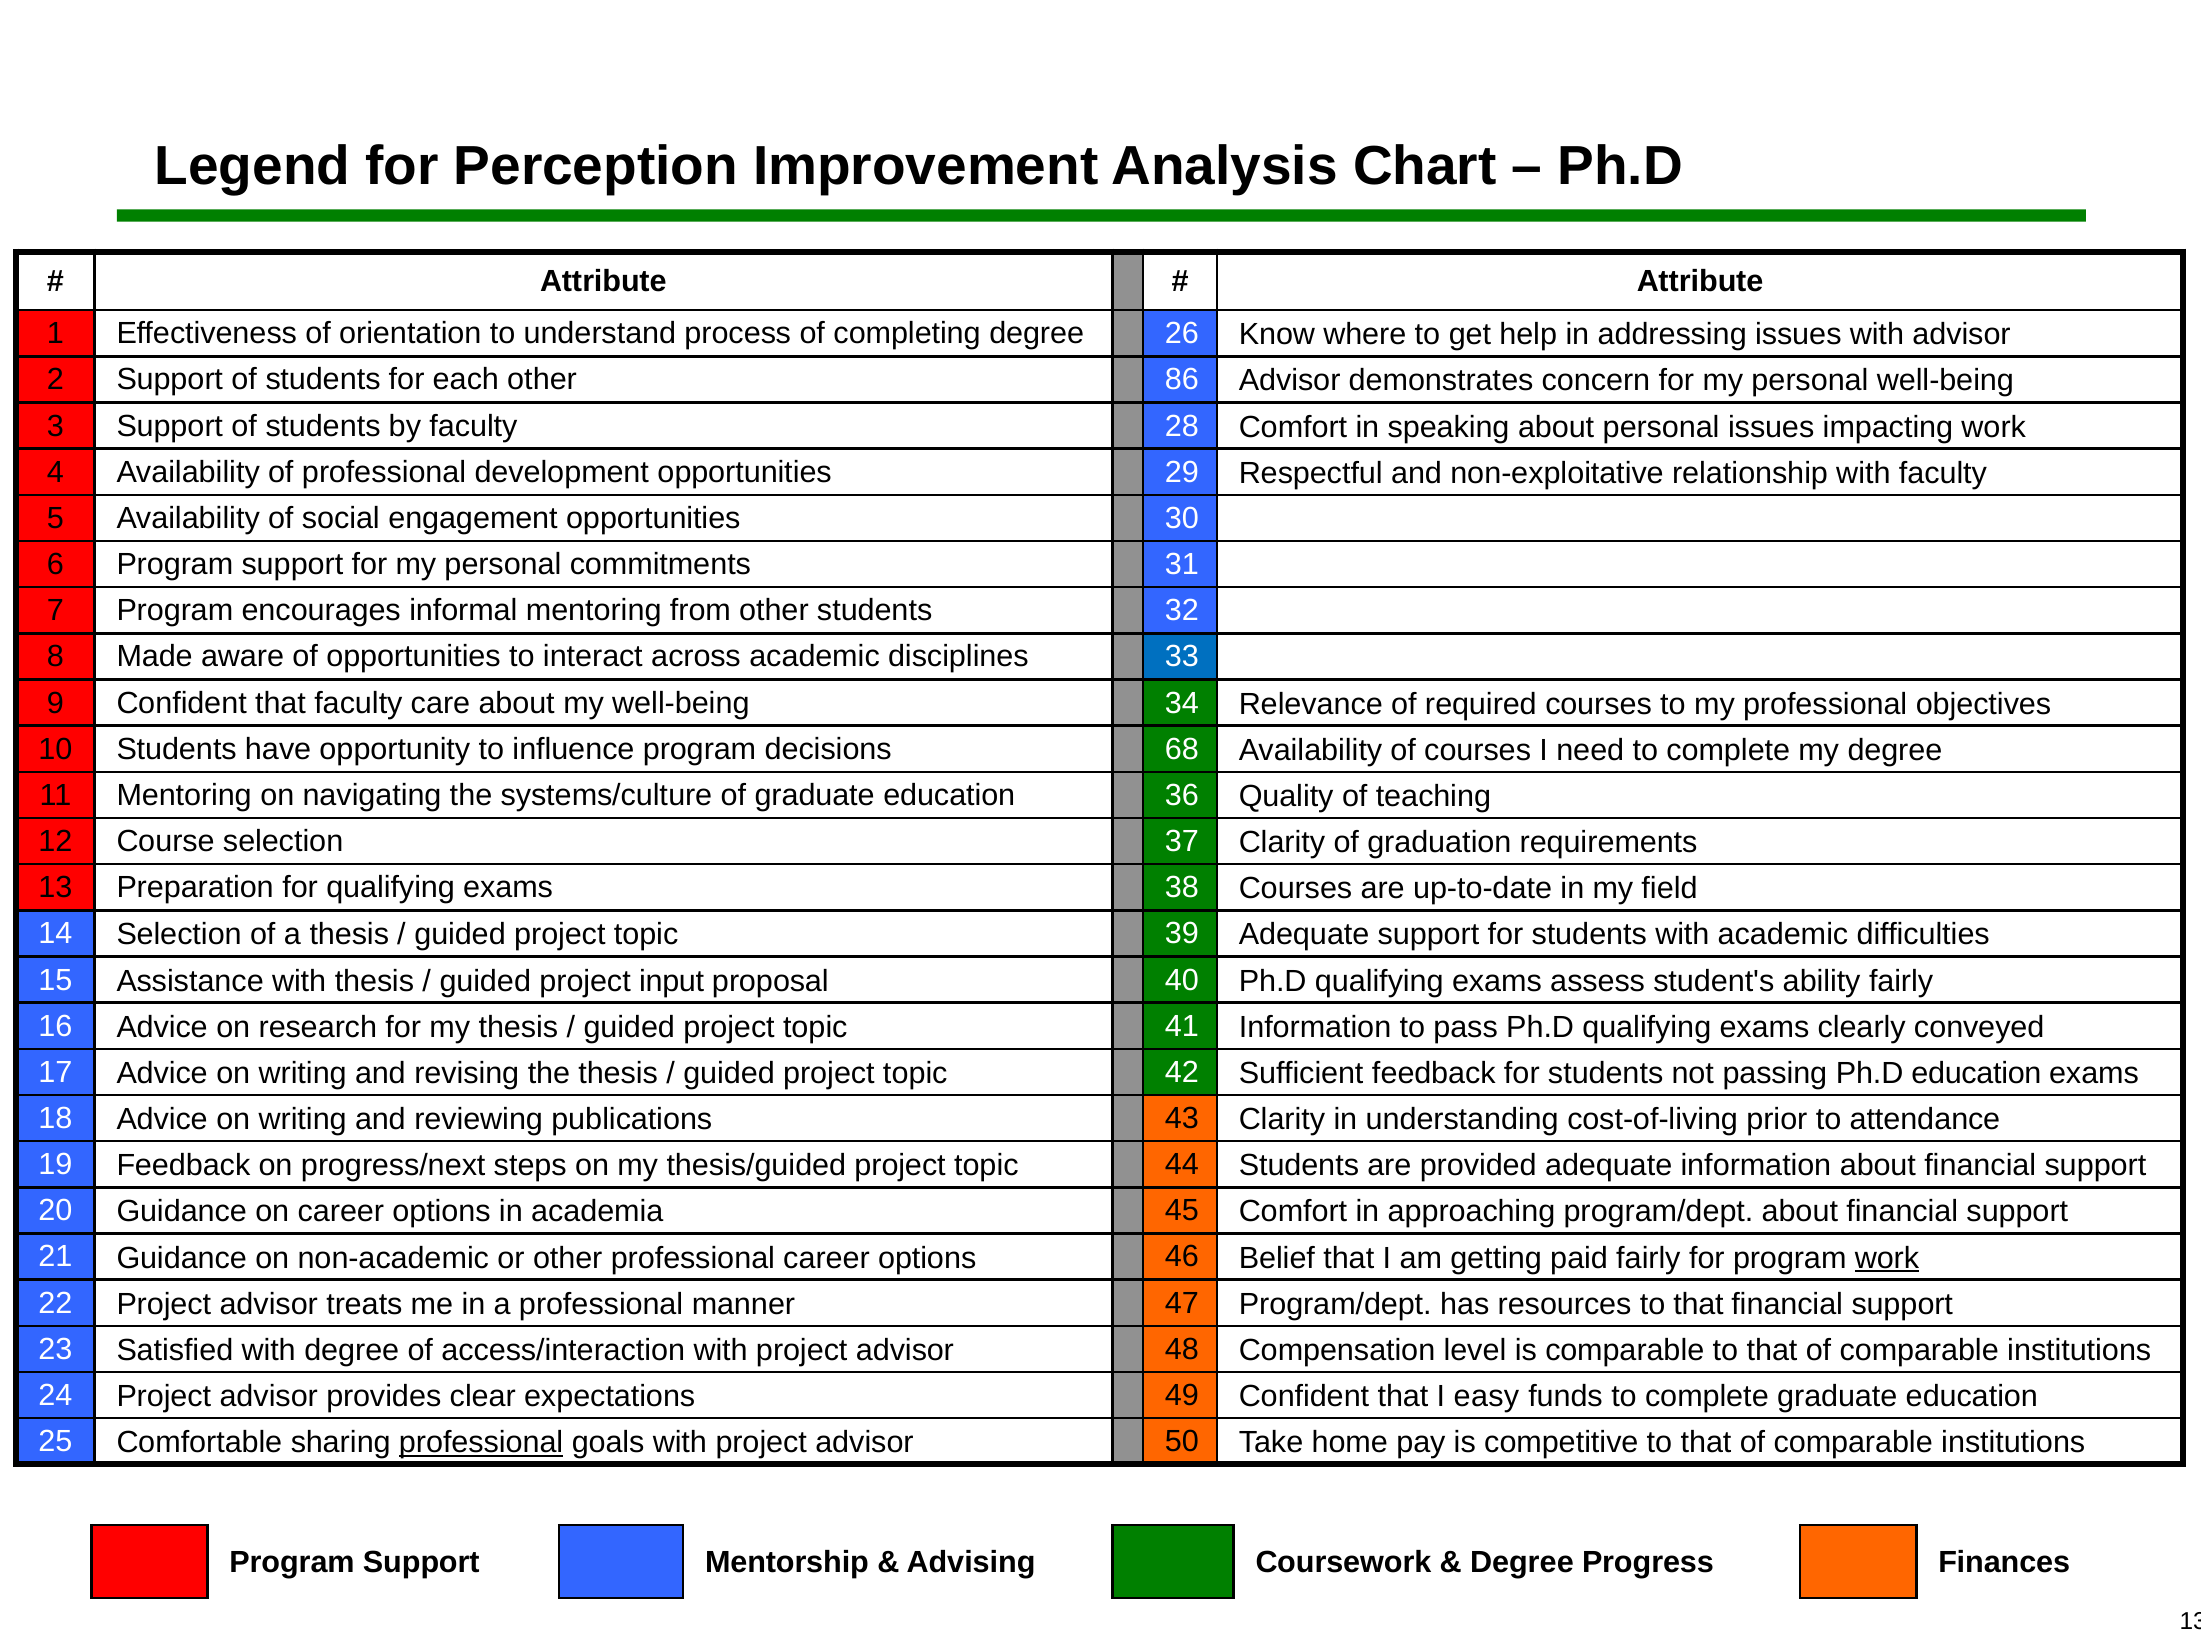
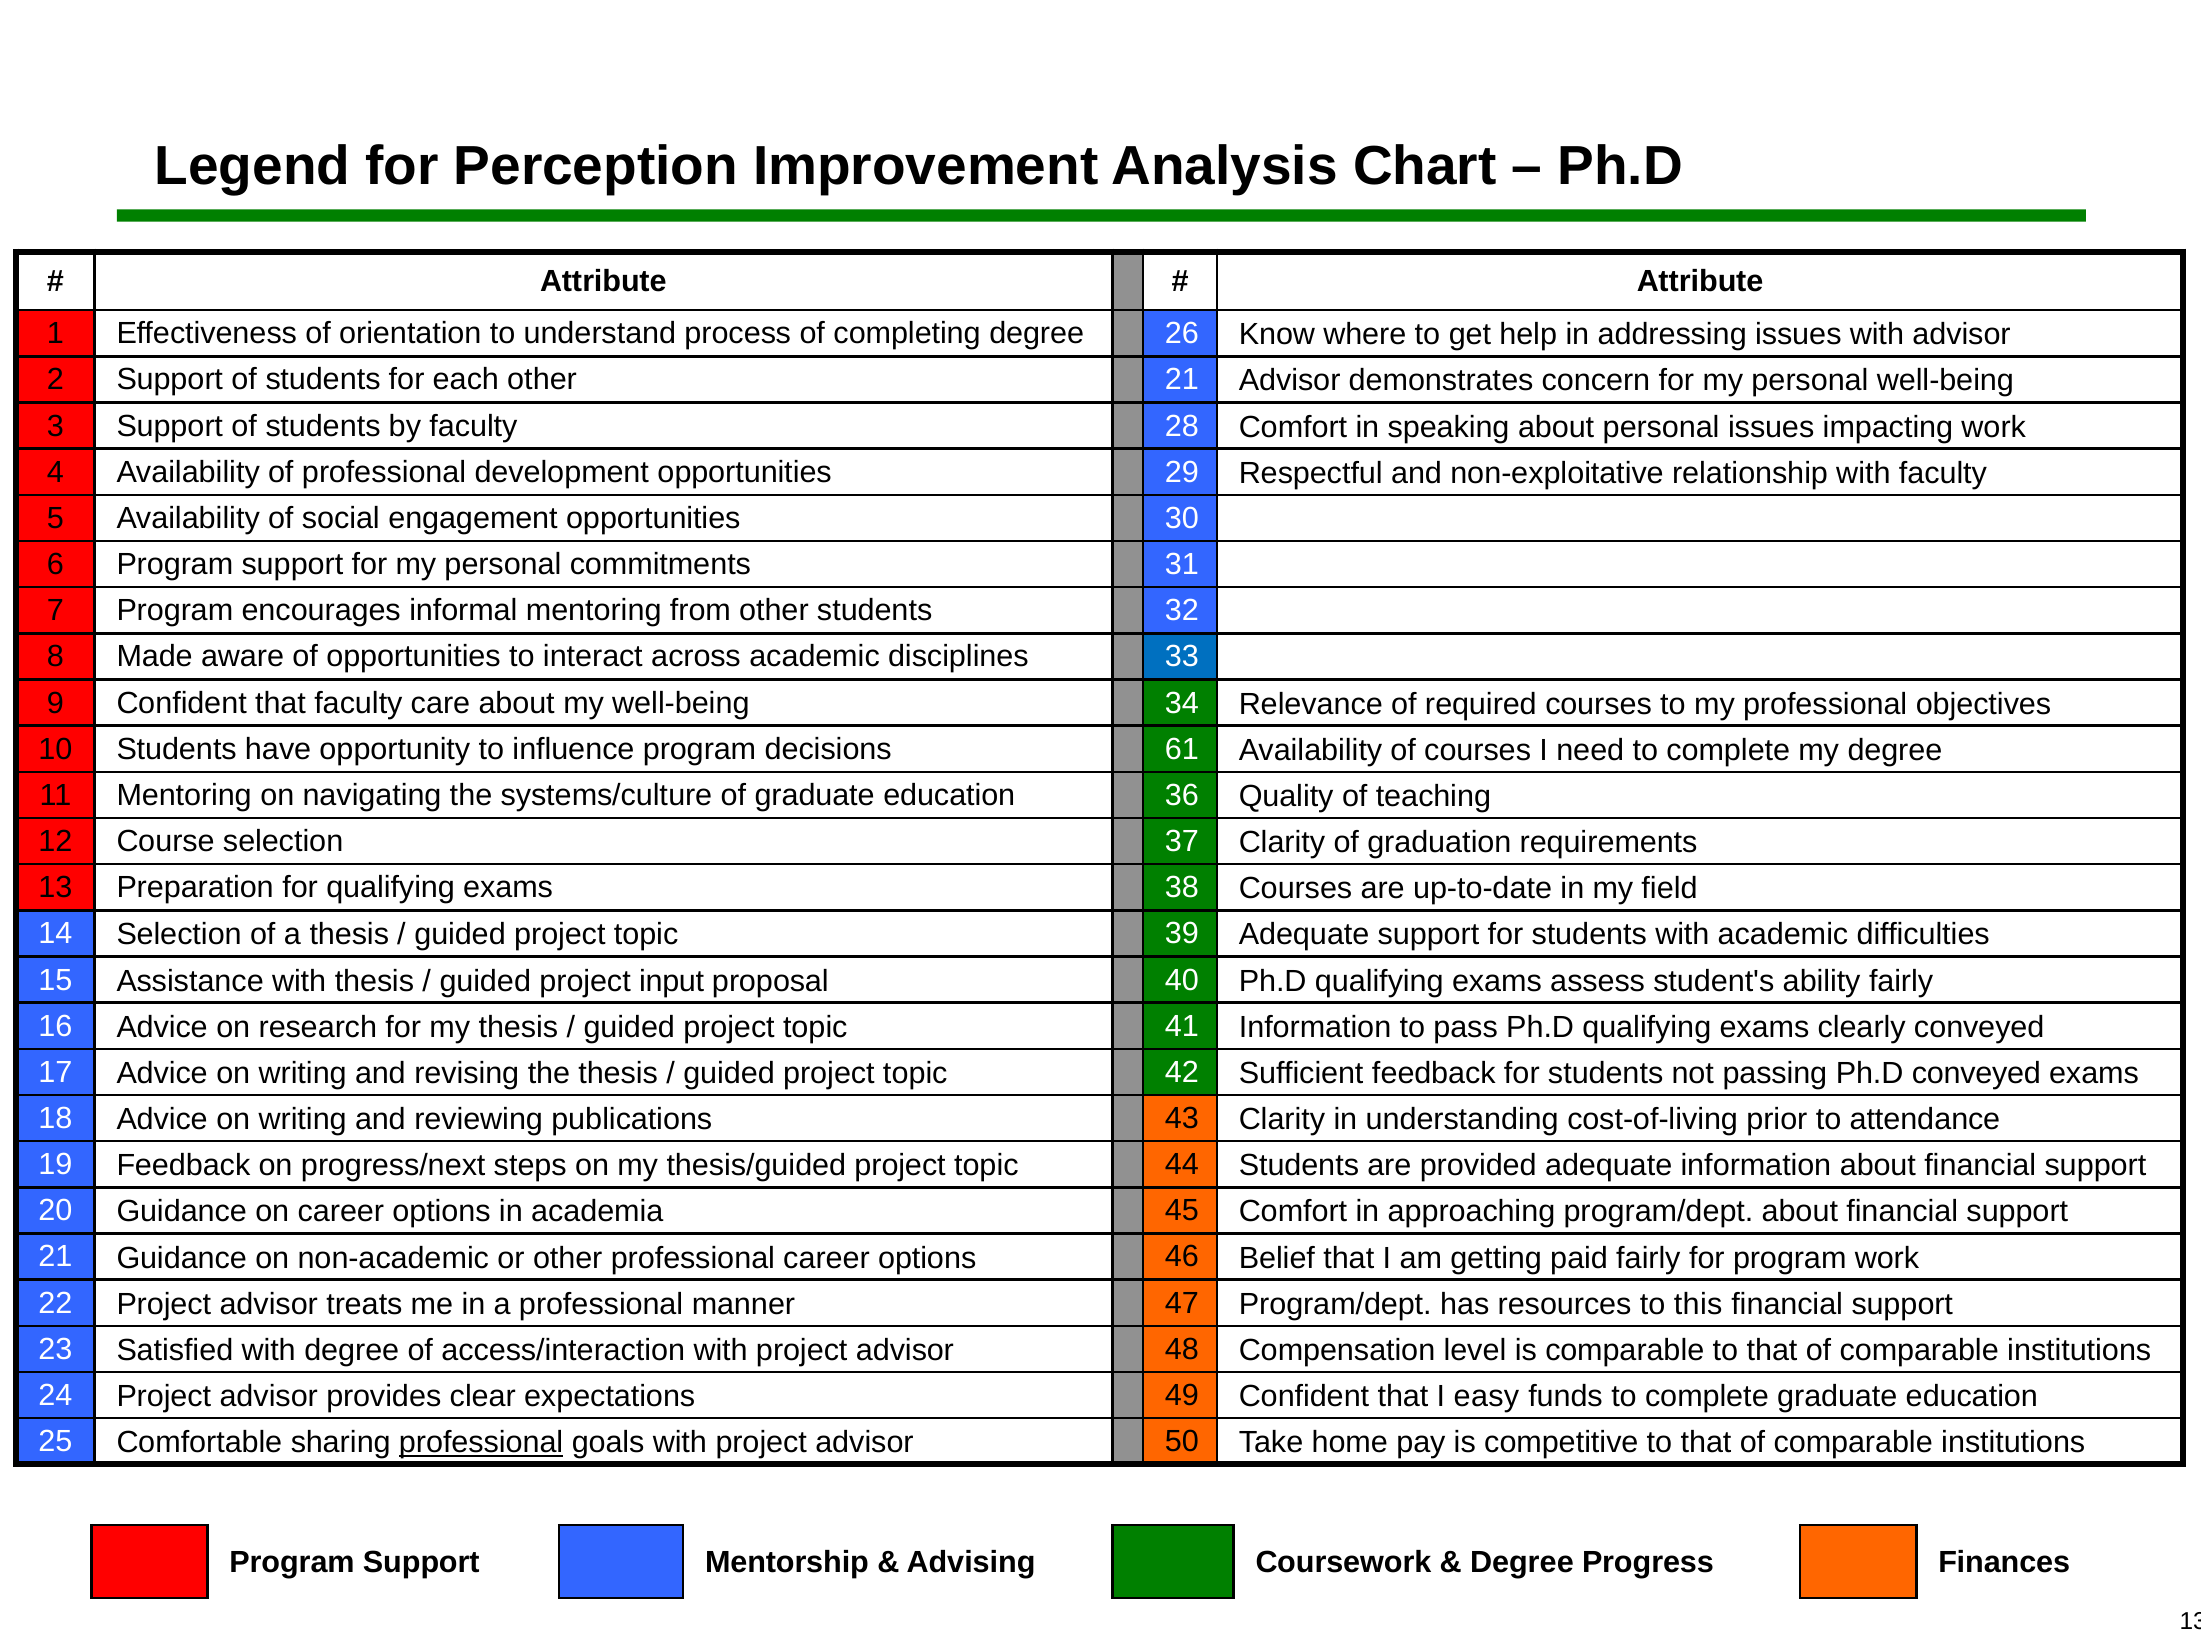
other 86: 86 -> 21 (1182, 380)
68: 68 -> 61 (1182, 749)
Ph.D education: education -> conveyed (1976, 1074)
work underline: present -> none (1887, 1259)
resources to that: that -> this (1698, 1305)
